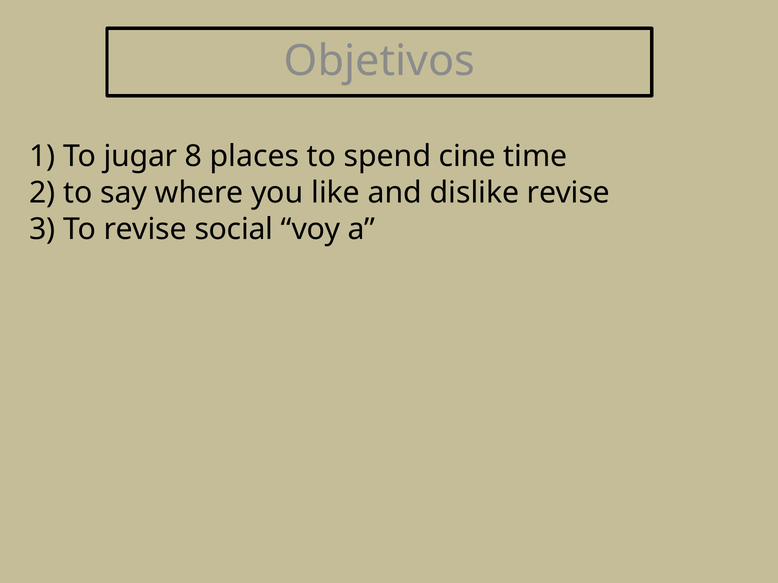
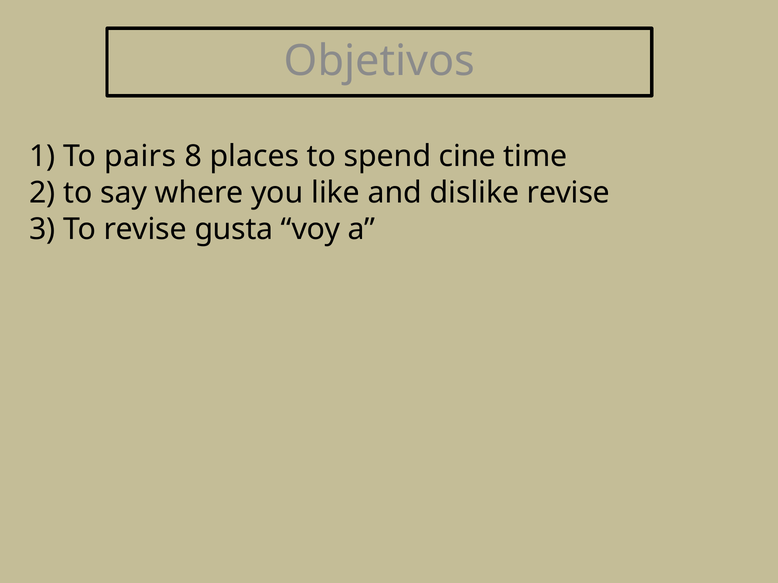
jugar: jugar -> pairs (140, 157)
social: social -> gusta (234, 229)
